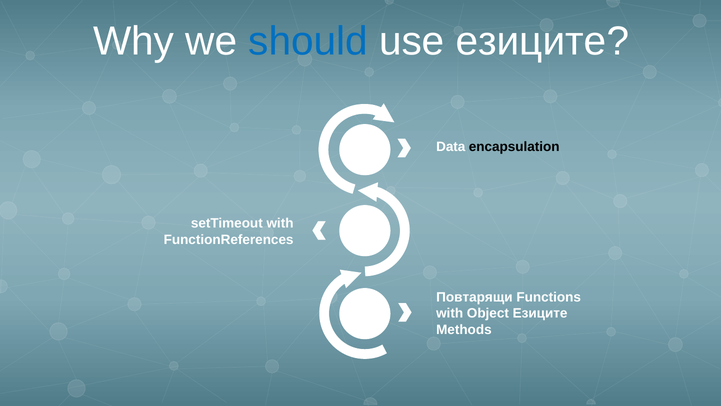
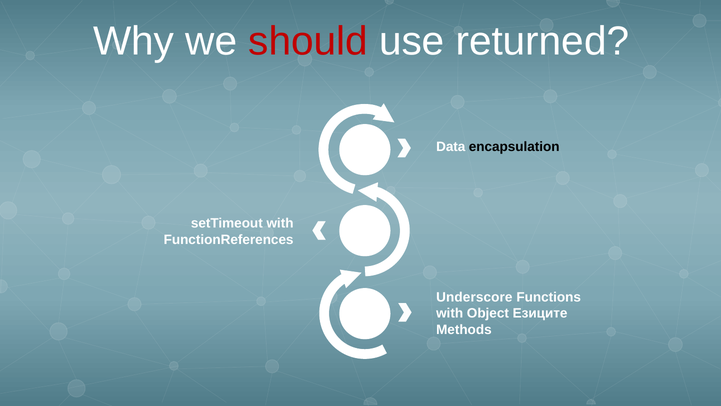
should colour: blue -> red (308, 41)
use езиците: езиците -> returned (542, 41)
Повтарящи: Повтарящи -> Underscore (474, 297)
